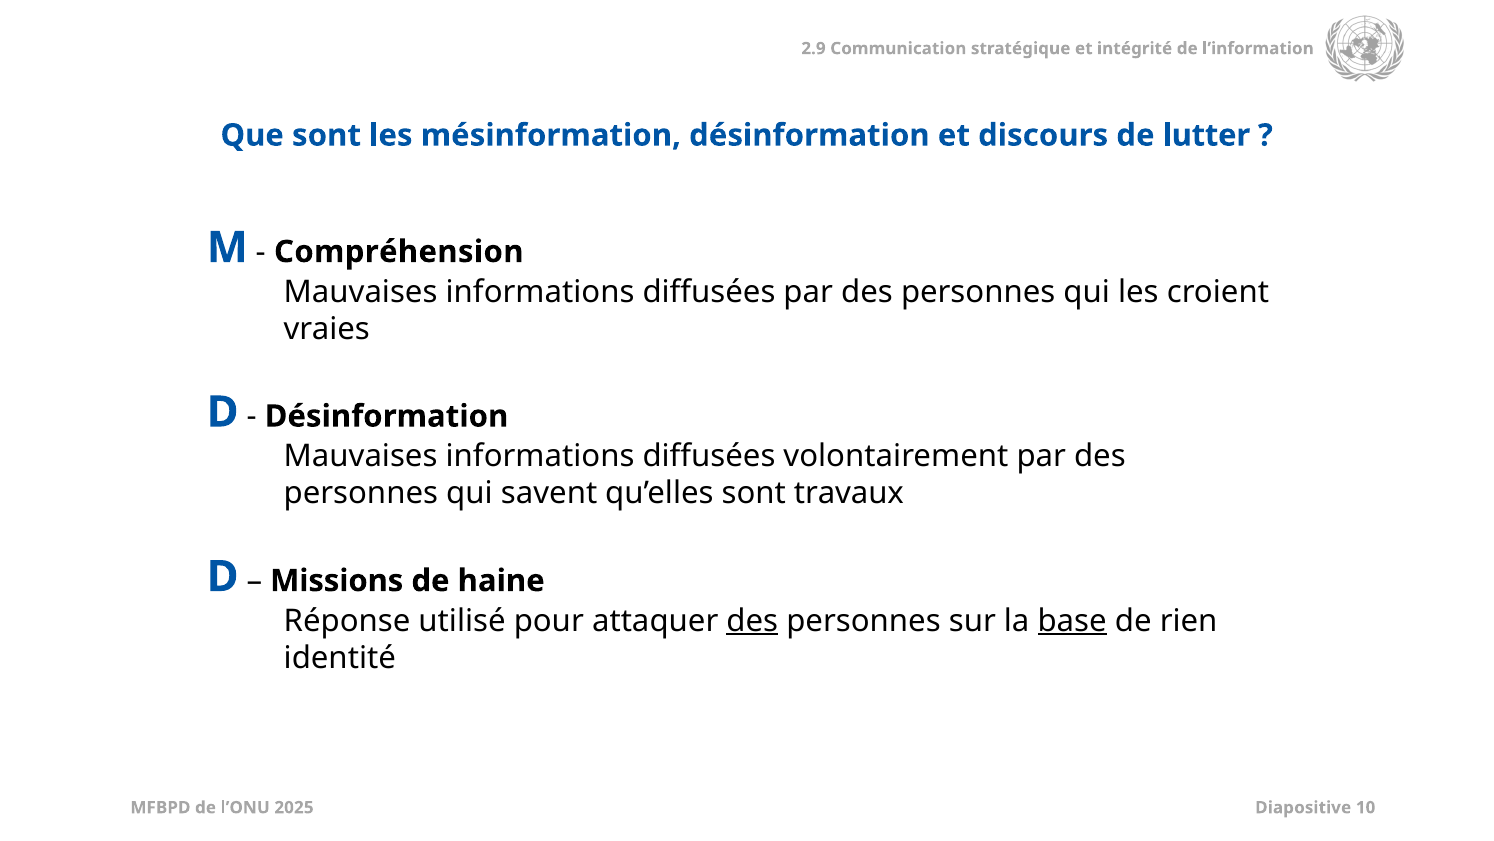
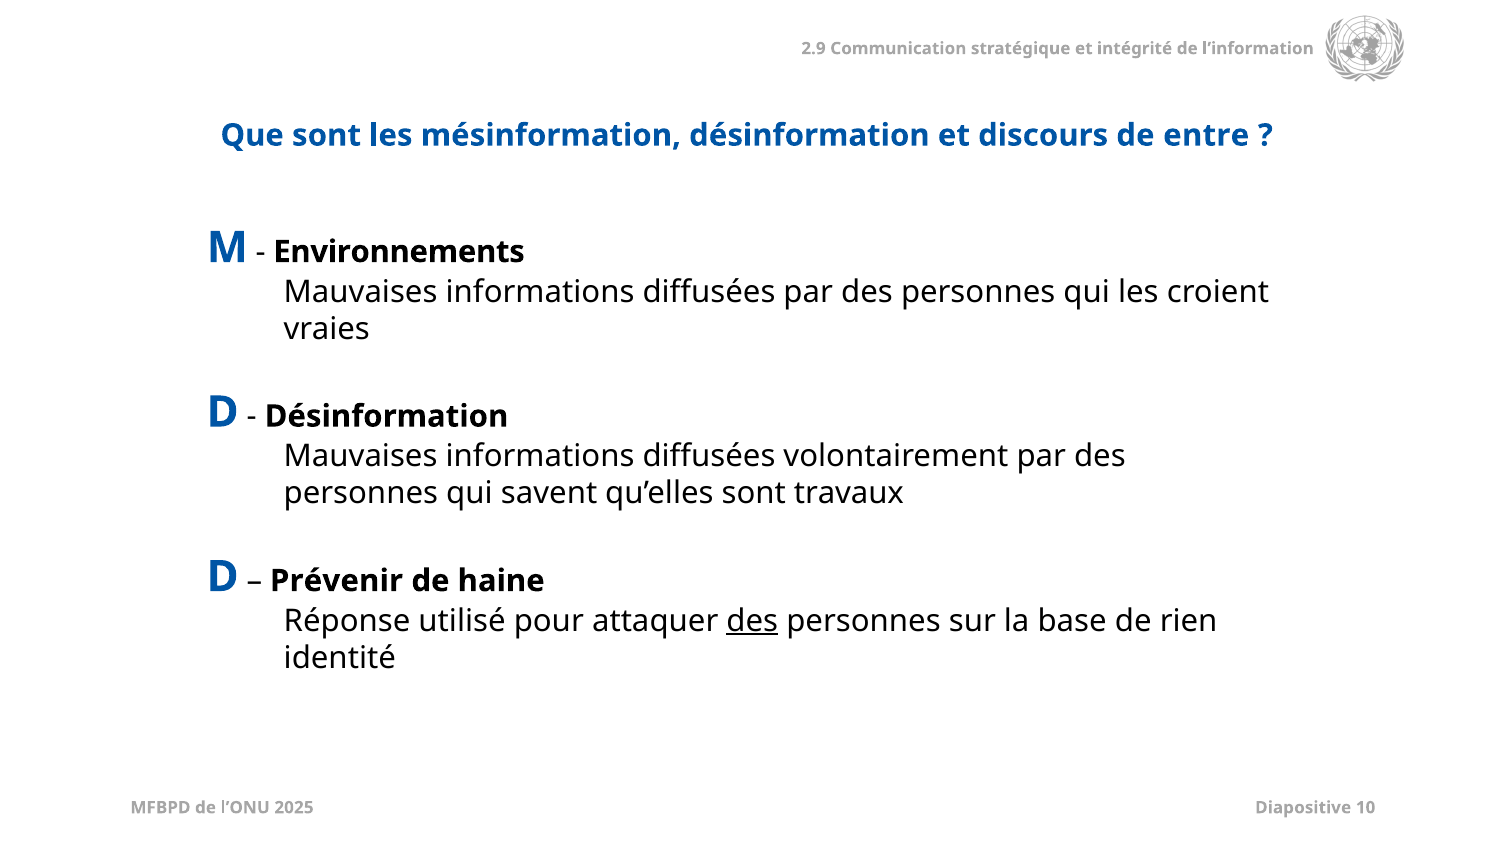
lutter: lutter -> entre (1206, 135)
Compréhension: Compréhension -> Environnements (399, 252)
Missions: Missions -> Prévenir (336, 580)
base underline: present -> none (1072, 620)
